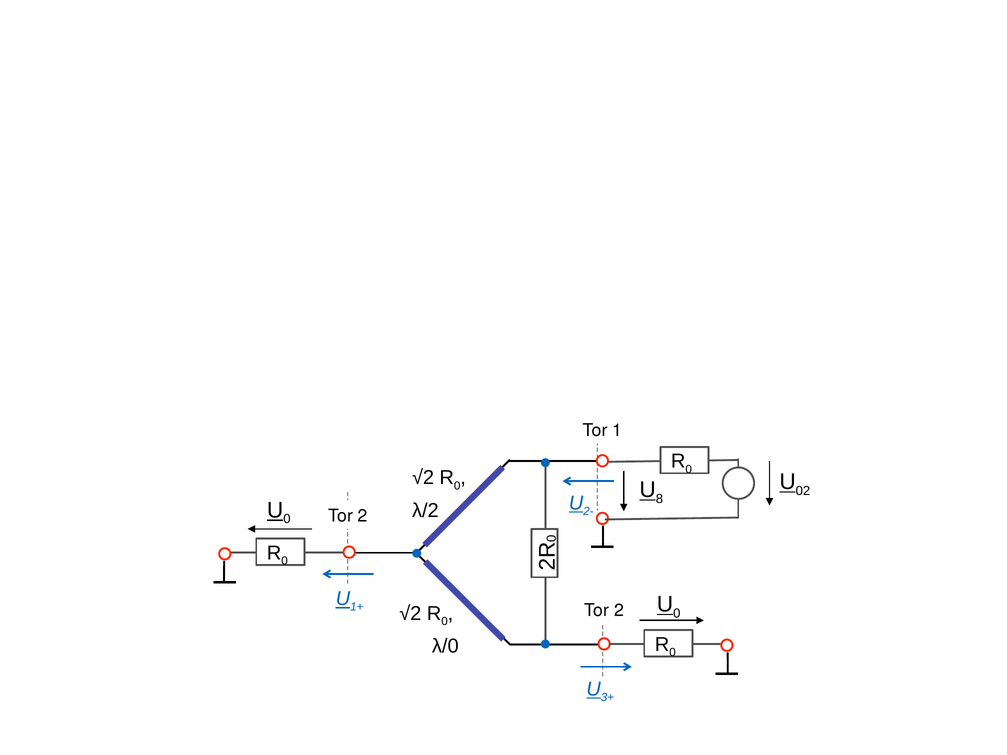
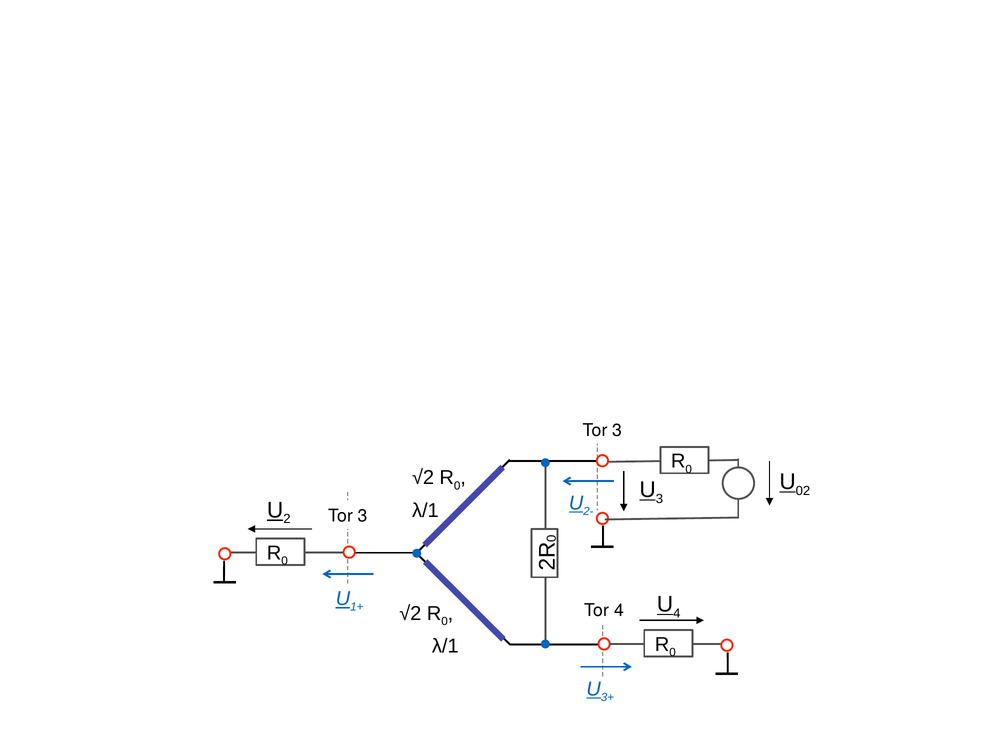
1: 1 -> 3 (617, 431)
8: 8 -> 3 (659, 499)
0: 0 -> 2 (287, 519)
λ/2: λ/2 -> λ/1 (425, 511)
2: 2 -> 3 (363, 516)
0: 0 -> 4 (677, 614)
2: 2 -> 4 (619, 611)
λ/0: λ/0 -> λ/1 (445, 647)
